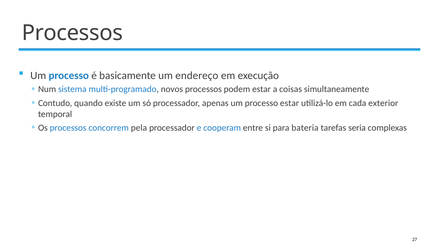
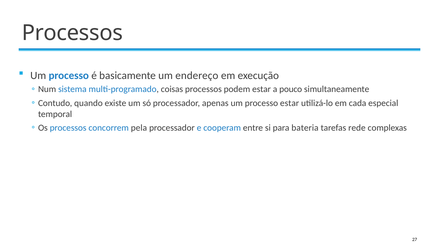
novos: novos -> coisas (172, 89)
coisas: coisas -> pouco (291, 89)
exterior: exterior -> especial (383, 103)
seria: seria -> rede (357, 128)
